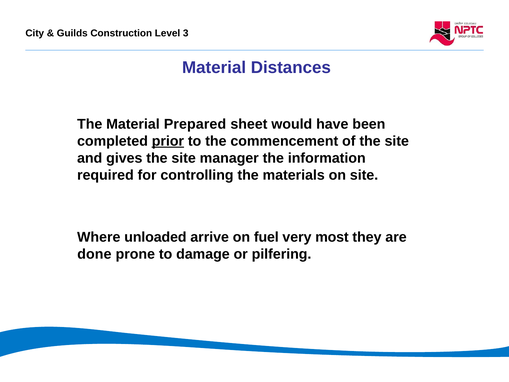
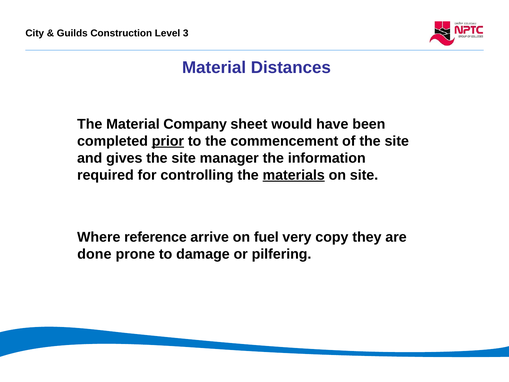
Prepared: Prepared -> Company (195, 124)
materials underline: none -> present (294, 175)
unloaded: unloaded -> reference (155, 237)
most: most -> copy (332, 237)
